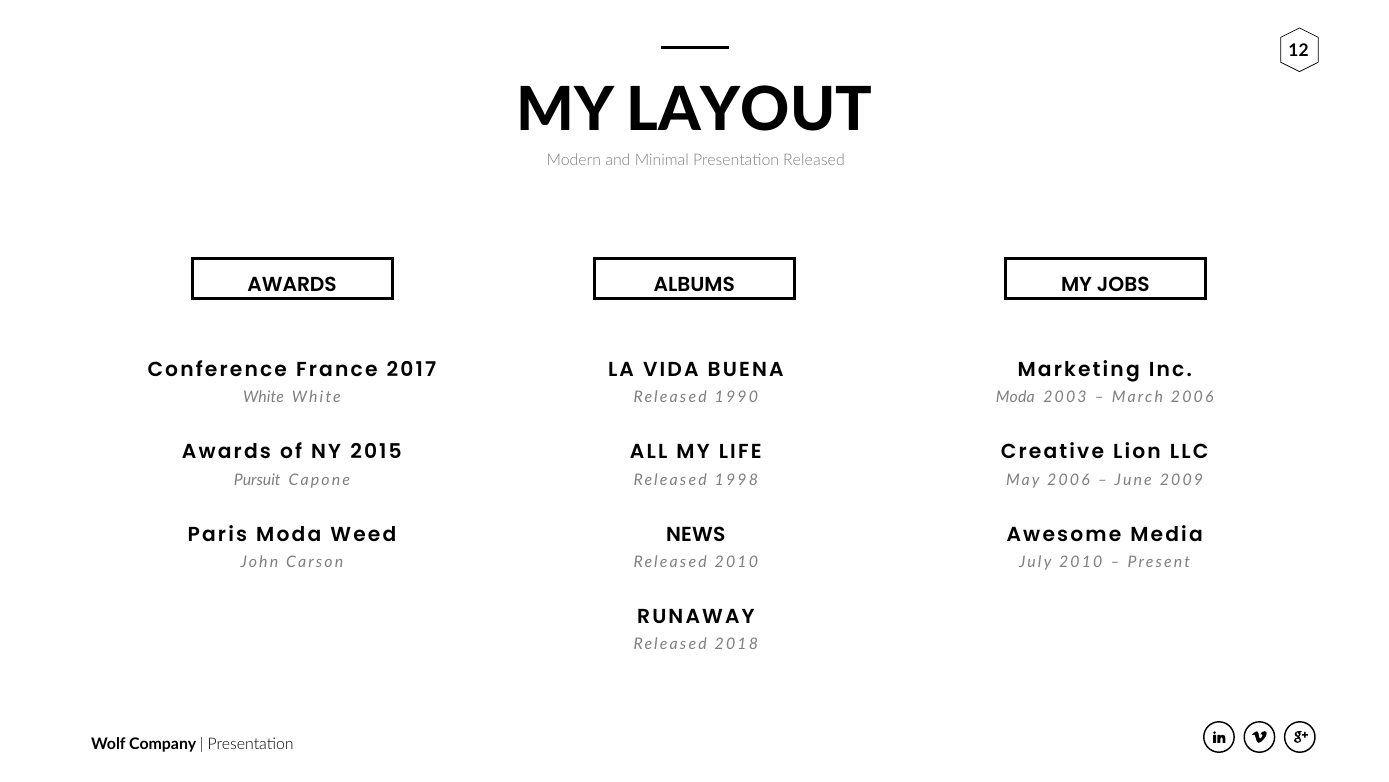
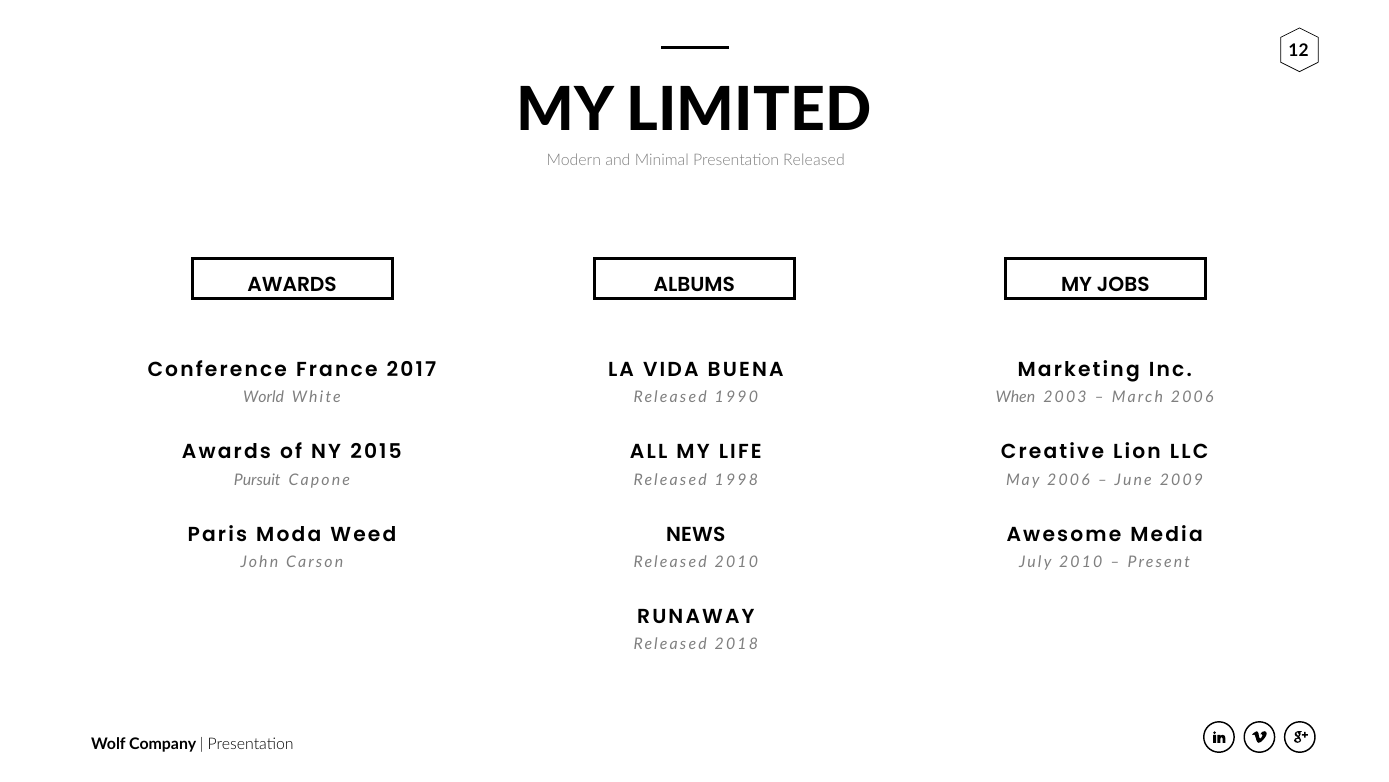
LAYOUT: LAYOUT -> LIMITED (749, 110)
White: White -> World (264, 397)
Moda: Moda -> When (1015, 397)
